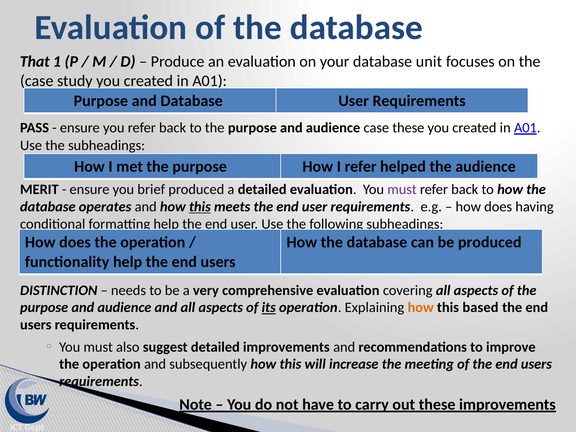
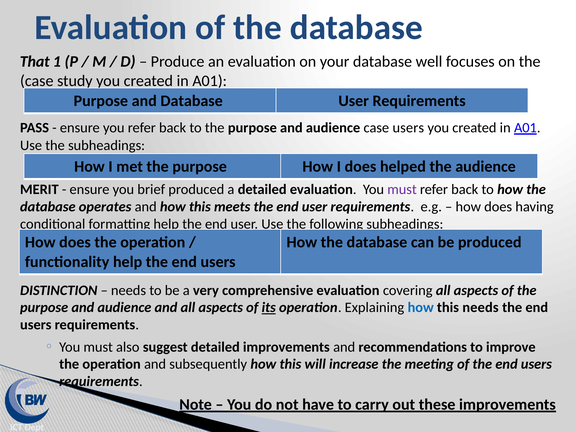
unit: unit -> well (429, 62)
case these: these -> users (408, 128)
I refer: refer -> does (360, 166)
this underline: present -> none (200, 207)
how colour: orange -> blue (421, 308)
this based: based -> needs (481, 308)
